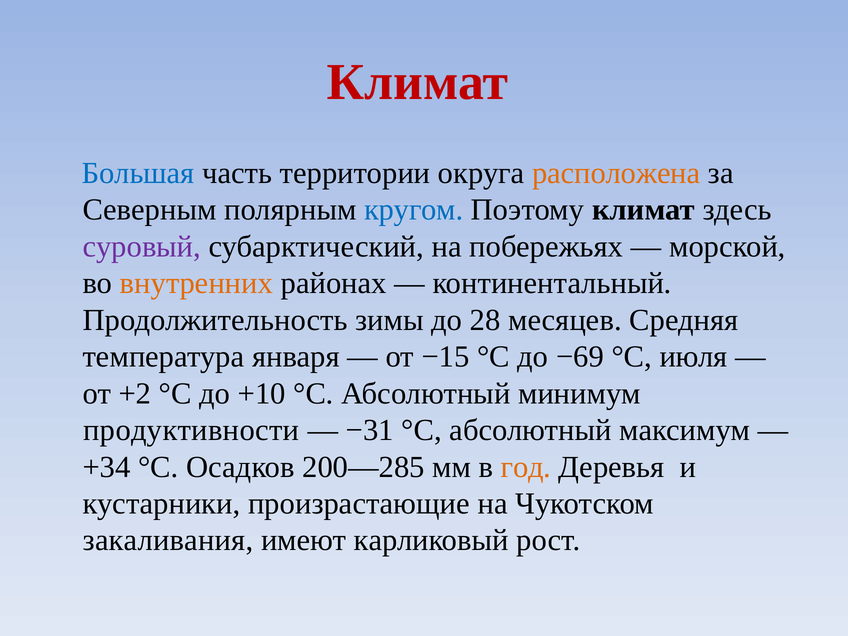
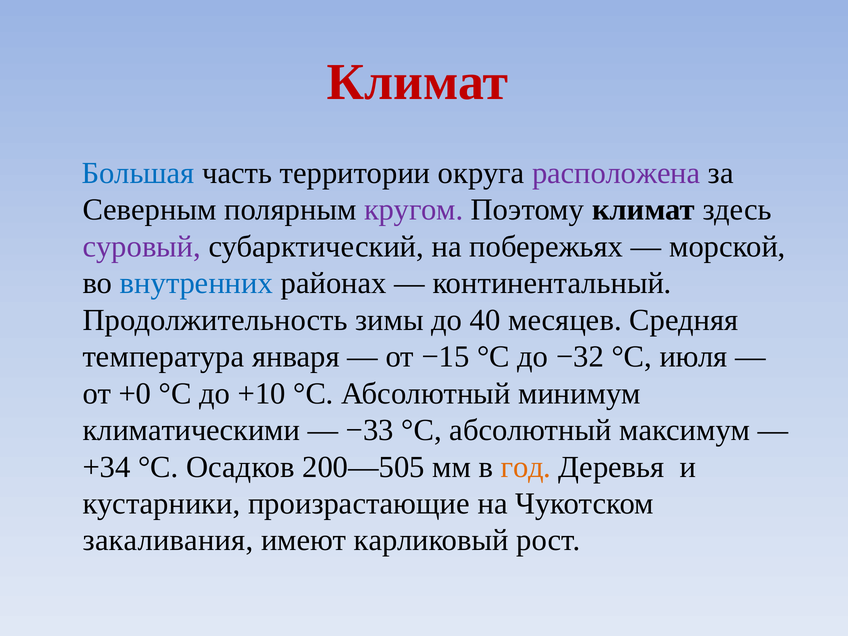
расположена colour: orange -> purple (616, 173)
кругом colour: blue -> purple (414, 210)
внутренних colour: orange -> blue (196, 283)
28: 28 -> 40 (485, 320)
−69: −69 -> −32 (580, 357)
+2: +2 -> +0 (135, 393)
продуктивности: продуктивности -> климатическими (191, 430)
−31: −31 -> −33 (370, 430)
200—285: 200—285 -> 200—505 (364, 467)
